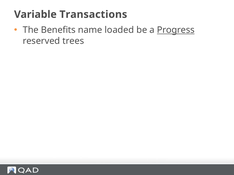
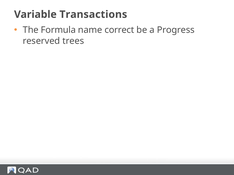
Benefits: Benefits -> Formula (58, 30)
loaded: loaded -> correct (119, 30)
Progress underline: present -> none (176, 30)
